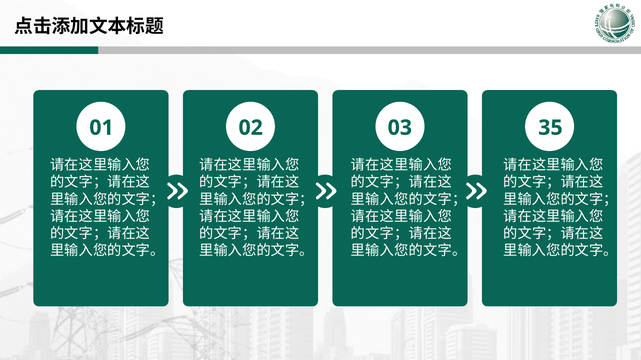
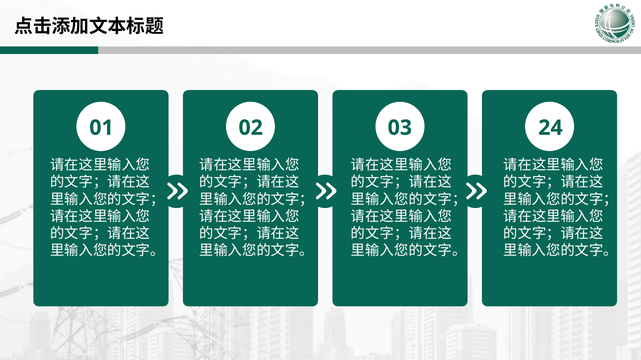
35: 35 -> 24 (550, 128)
